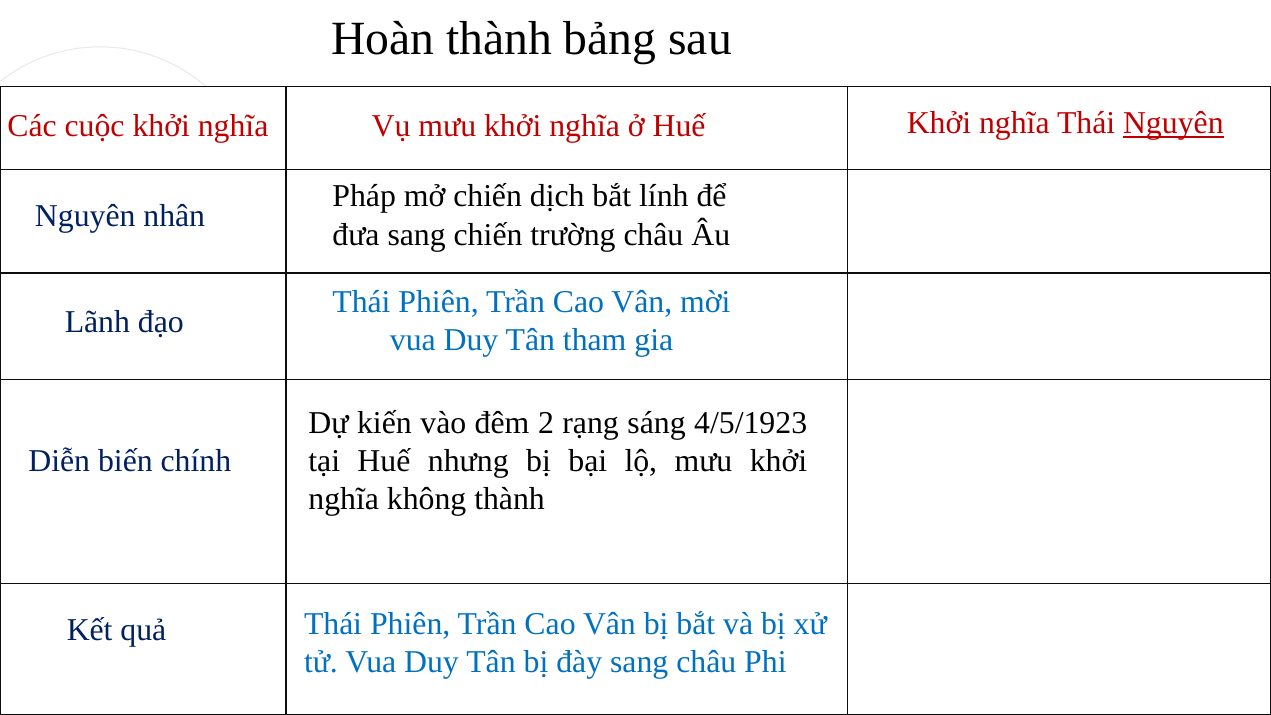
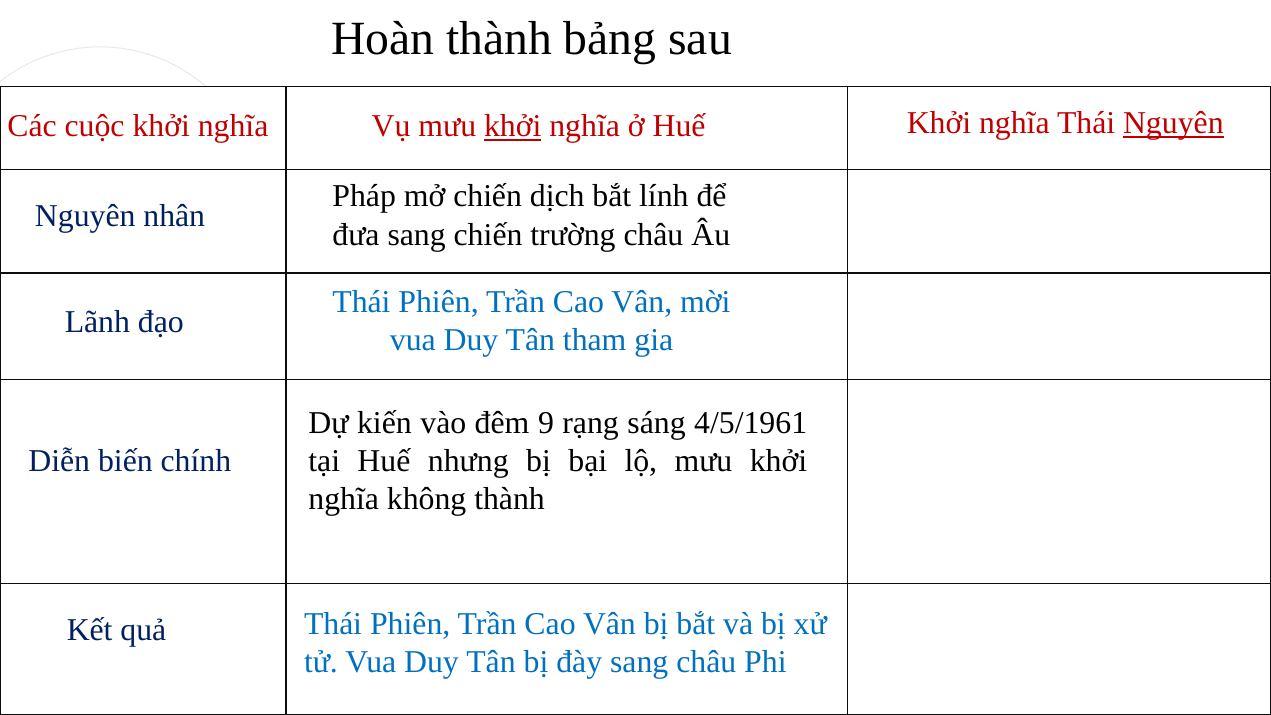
khởi underline: none -> present (513, 126)
2: 2 -> 9 (546, 423)
4/5/1923: 4/5/1923 -> 4/5/1961 (751, 423)
